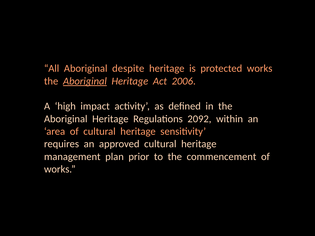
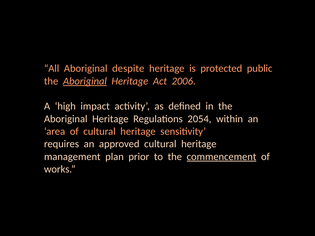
protected works: works -> public (260, 69)
2092: 2092 -> 2054 (199, 119)
commencement underline: none -> present (222, 157)
